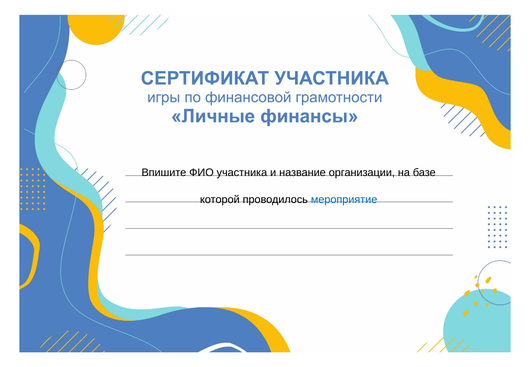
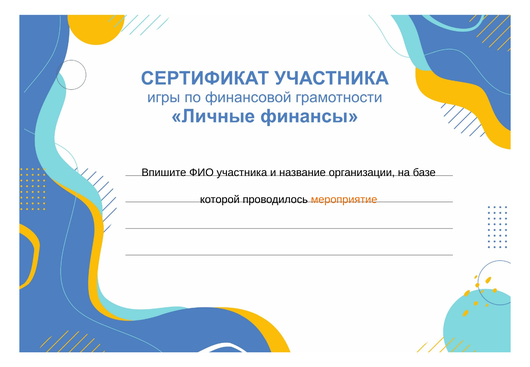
мероприятие colour: blue -> orange (344, 200)
